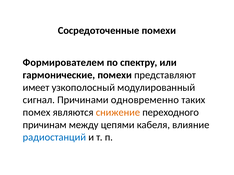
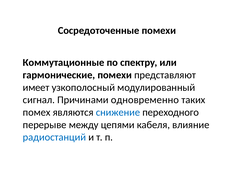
Формирователем: Формирователем -> Коммутационные (64, 63)
снижение colour: orange -> blue (118, 113)
причинам: причинам -> перерыве (45, 125)
